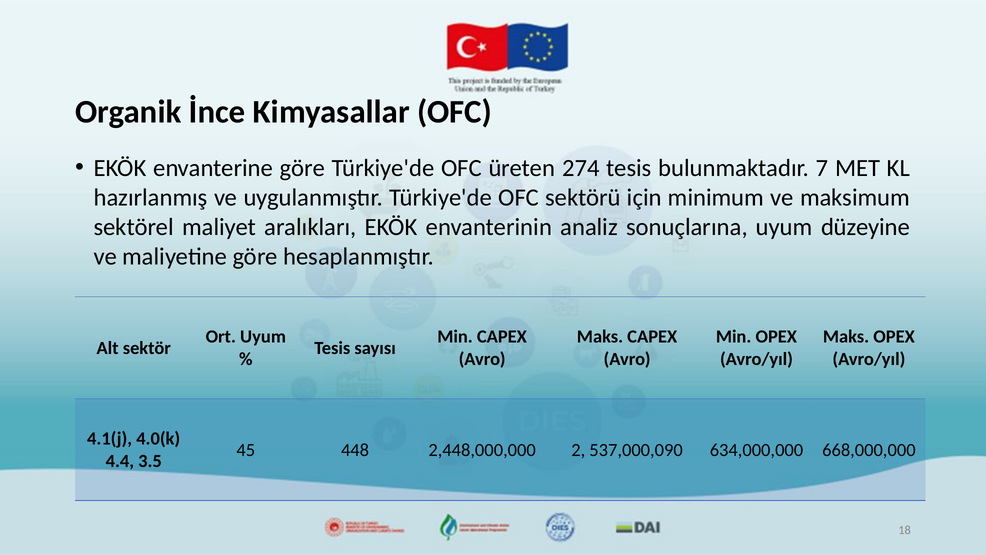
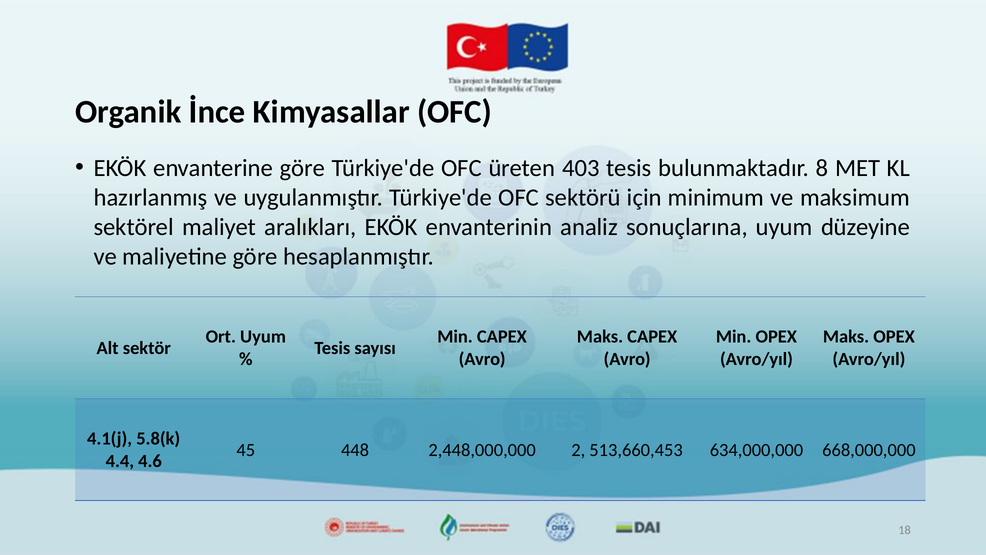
274: 274 -> 403 (581, 168)
7: 7 -> 8 (822, 168)
4.0(k: 4.0(k -> 5.8(k (158, 438)
537,000,090: 537,000,090 -> 513,660,453 (636, 450)
3.5: 3.5 -> 4.6 (150, 461)
